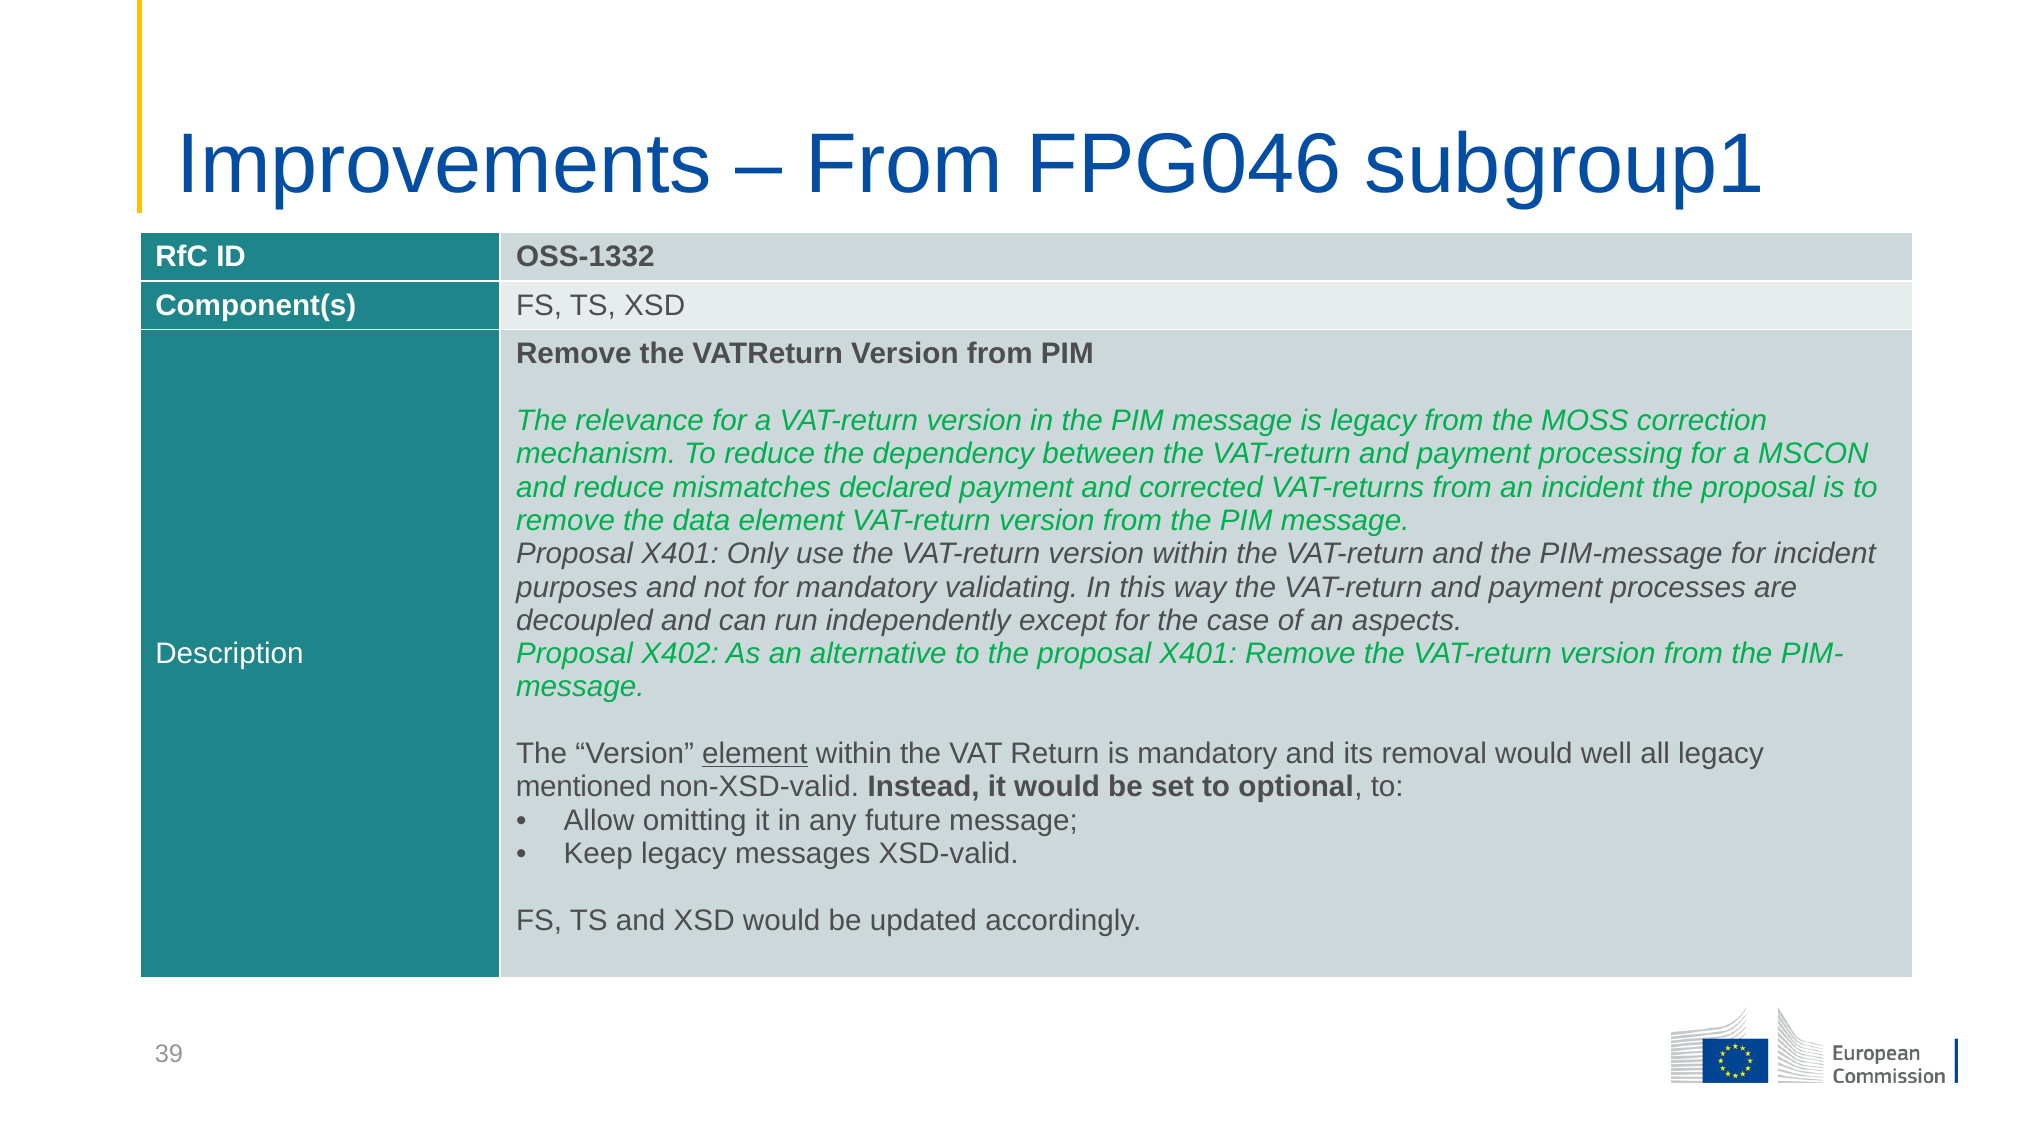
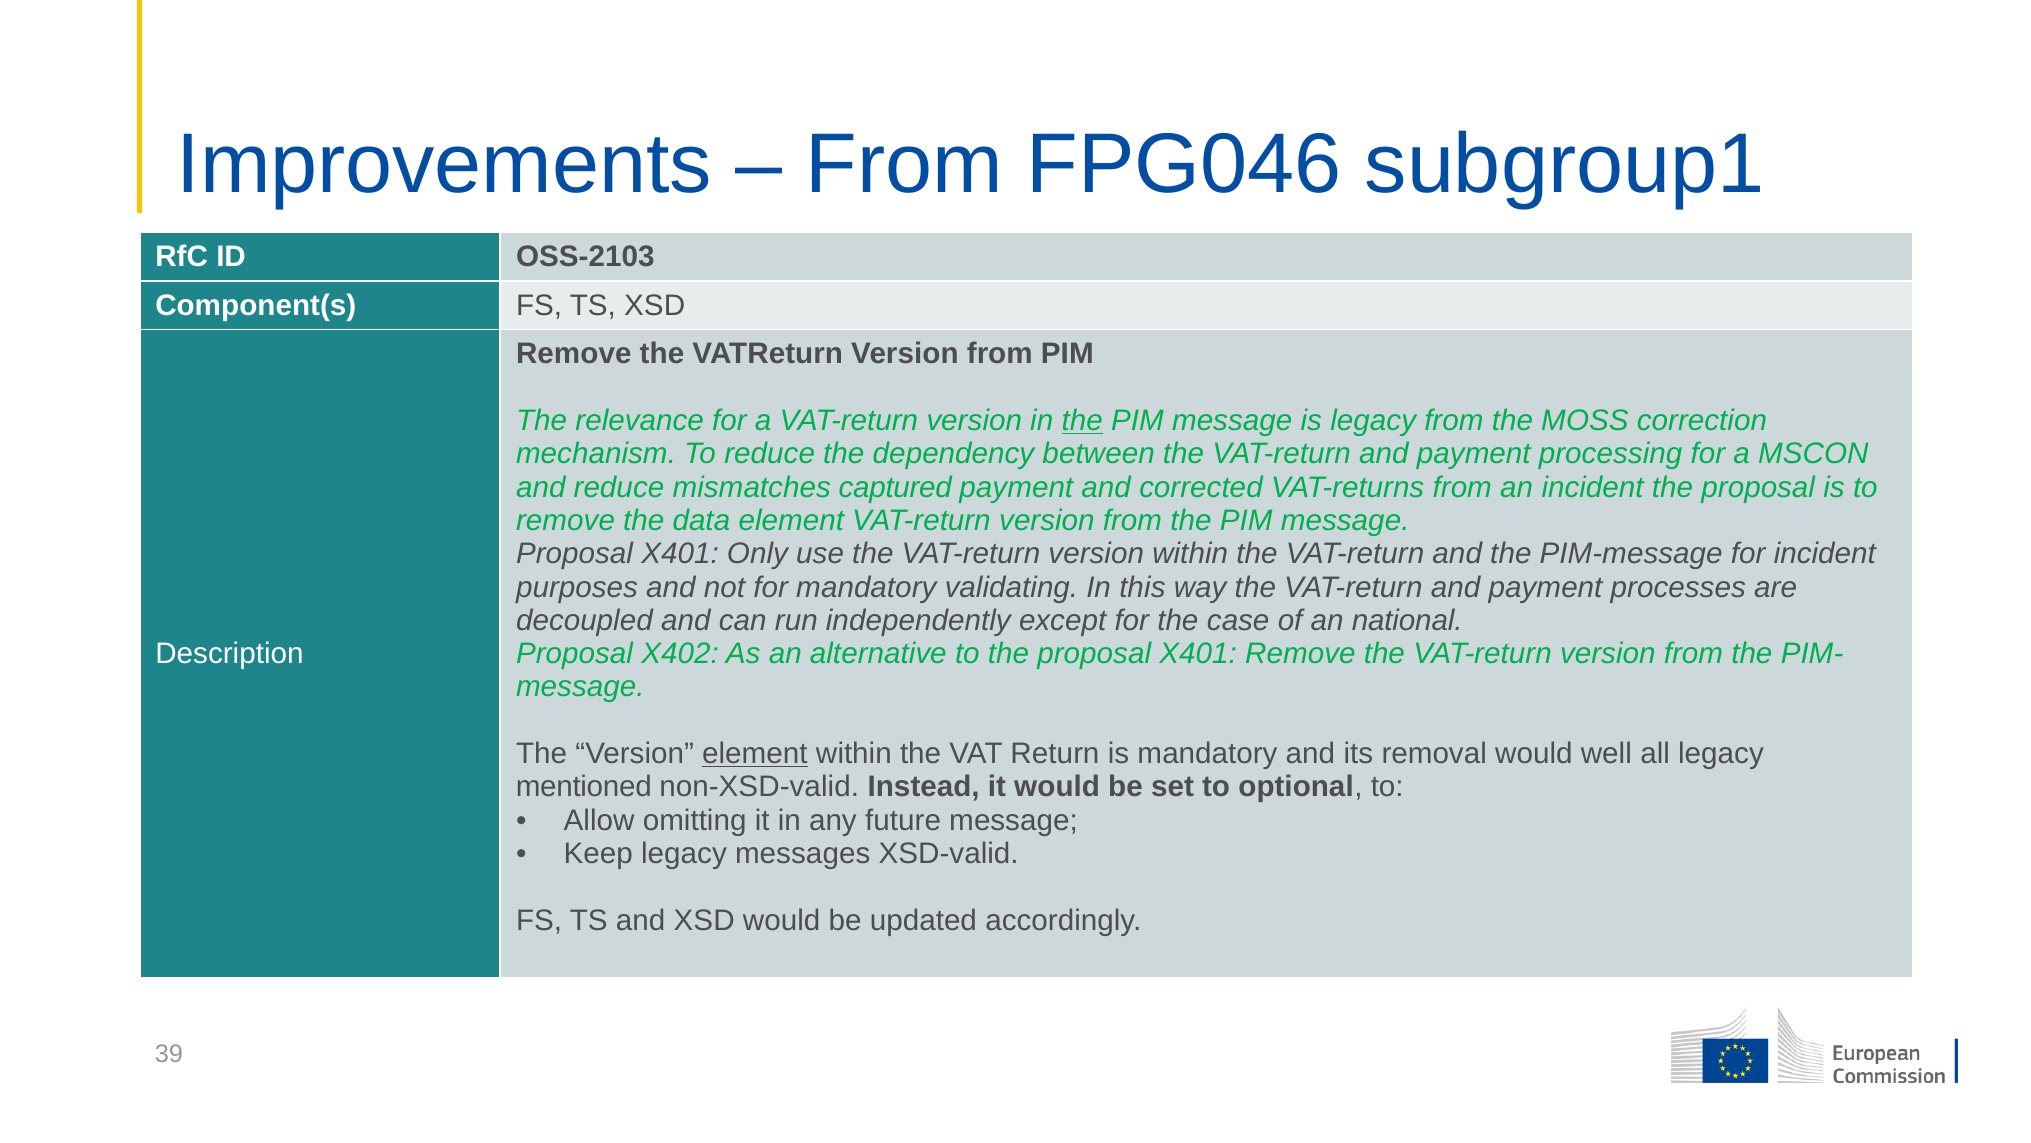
OSS-1332: OSS-1332 -> OSS-2103 (585, 257)
the underline: none -> present (1082, 421)
declared: declared -> captured (895, 487)
aspects: aspects -> national (1407, 620)
